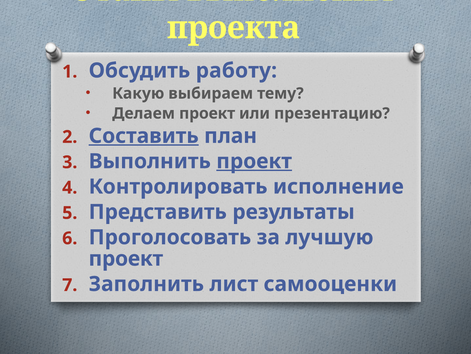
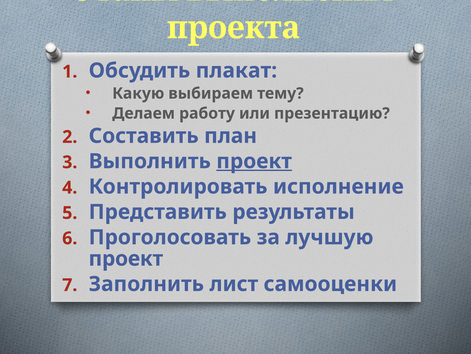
работу: работу -> плакат (236, 70)
Делаем проект: проект -> работу (207, 113)
Составить underline: present -> none (144, 136)
